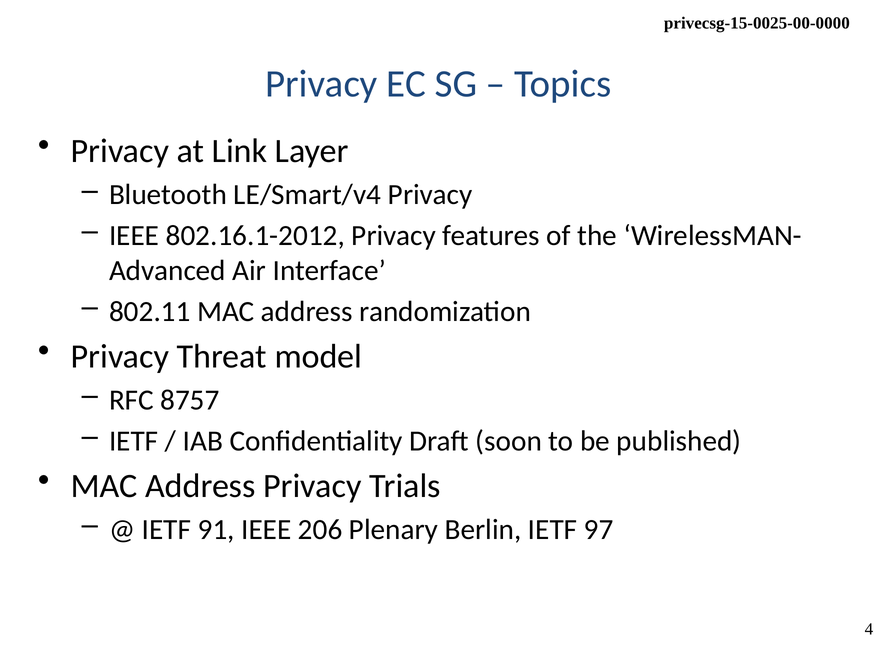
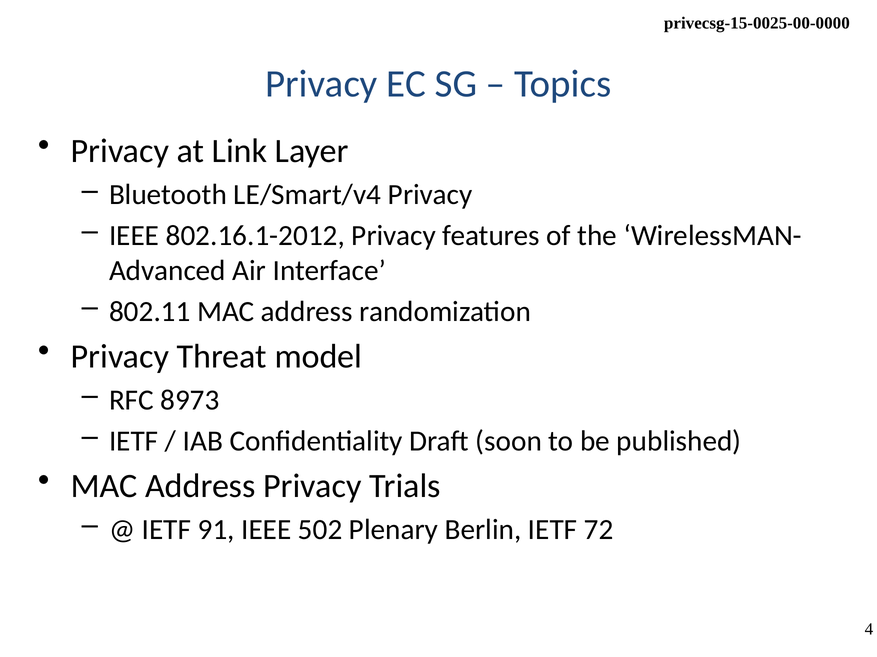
8757: 8757 -> 8973 (190, 401)
206: 206 -> 502 (320, 530)
97: 97 -> 72 (599, 530)
